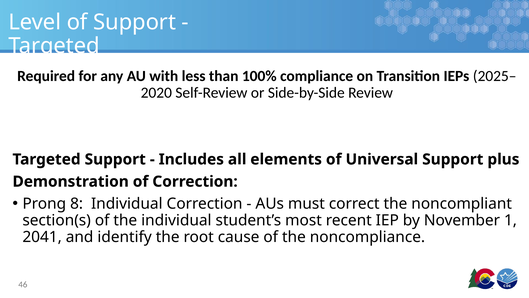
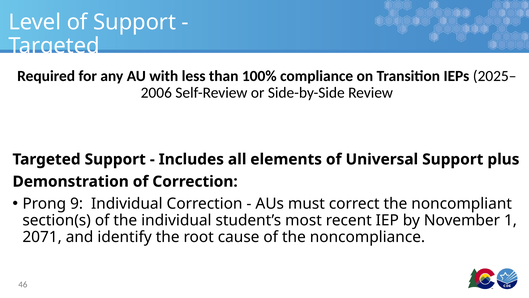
2020: 2020 -> 2006 (156, 93)
8: 8 -> 9 (77, 204)
2041: 2041 -> 2071 (42, 237)
